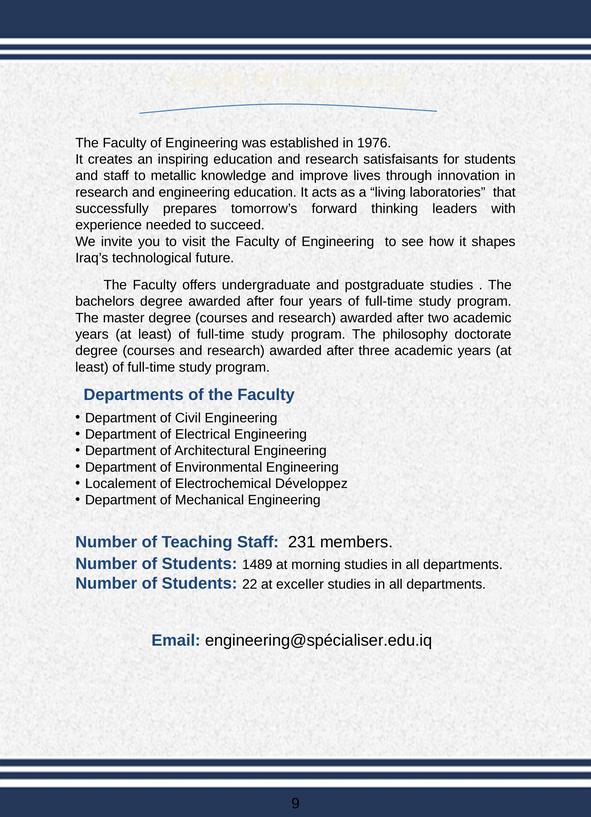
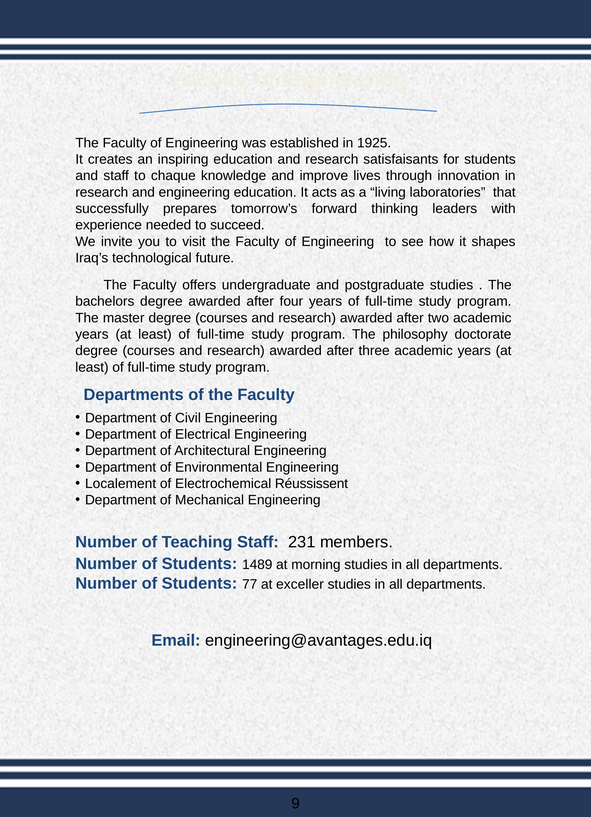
1976: 1976 -> 1925 (374, 143)
metallic: metallic -> chaque (173, 176)
Développez: Développez -> Réussissent (311, 484)
22: 22 -> 77 (250, 585)
engineering@spécialiser.edu.iq: engineering@spécialiser.edu.iq -> engineering@avantages.edu.iq (319, 641)
